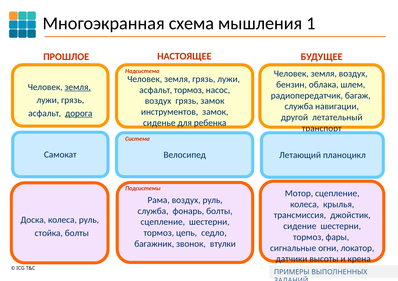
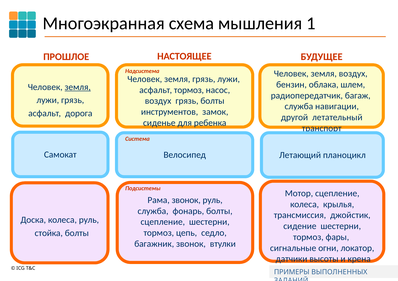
грязь замок: замок -> болты (212, 101)
дорога underline: present -> none (79, 113)
Рама воздух: воздух -> звонок (186, 200)
